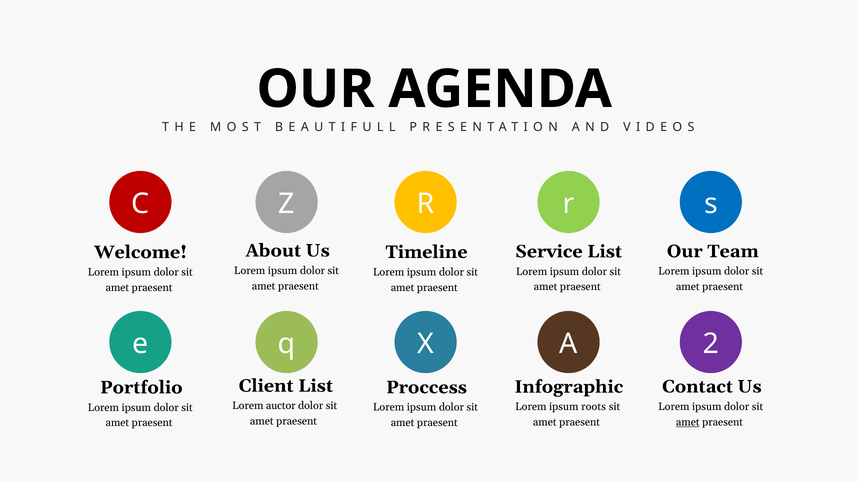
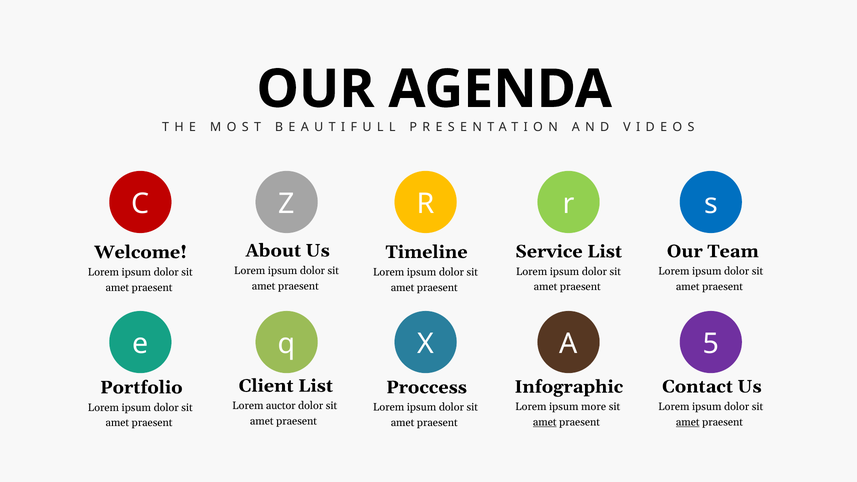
2: 2 -> 5 (711, 344)
roots: roots -> more (594, 407)
amet underline: none -> present (545, 422)
